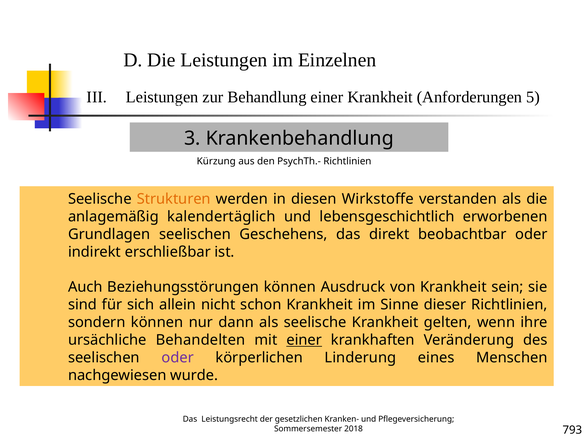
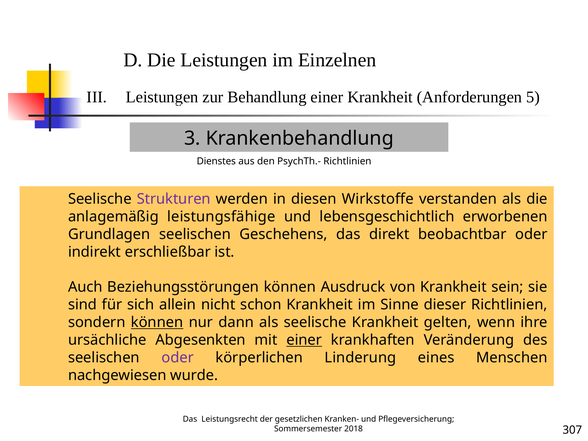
Kürzung: Kürzung -> Dienstes (216, 161)
Strukturen colour: orange -> purple (174, 199)
kalendertäglich: kalendertäglich -> leistungsfähige (221, 217)
können underline: none -> present (157, 322)
Behandelten: Behandelten -> Abgesenkten (201, 340)
793: 793 -> 307 (572, 430)
